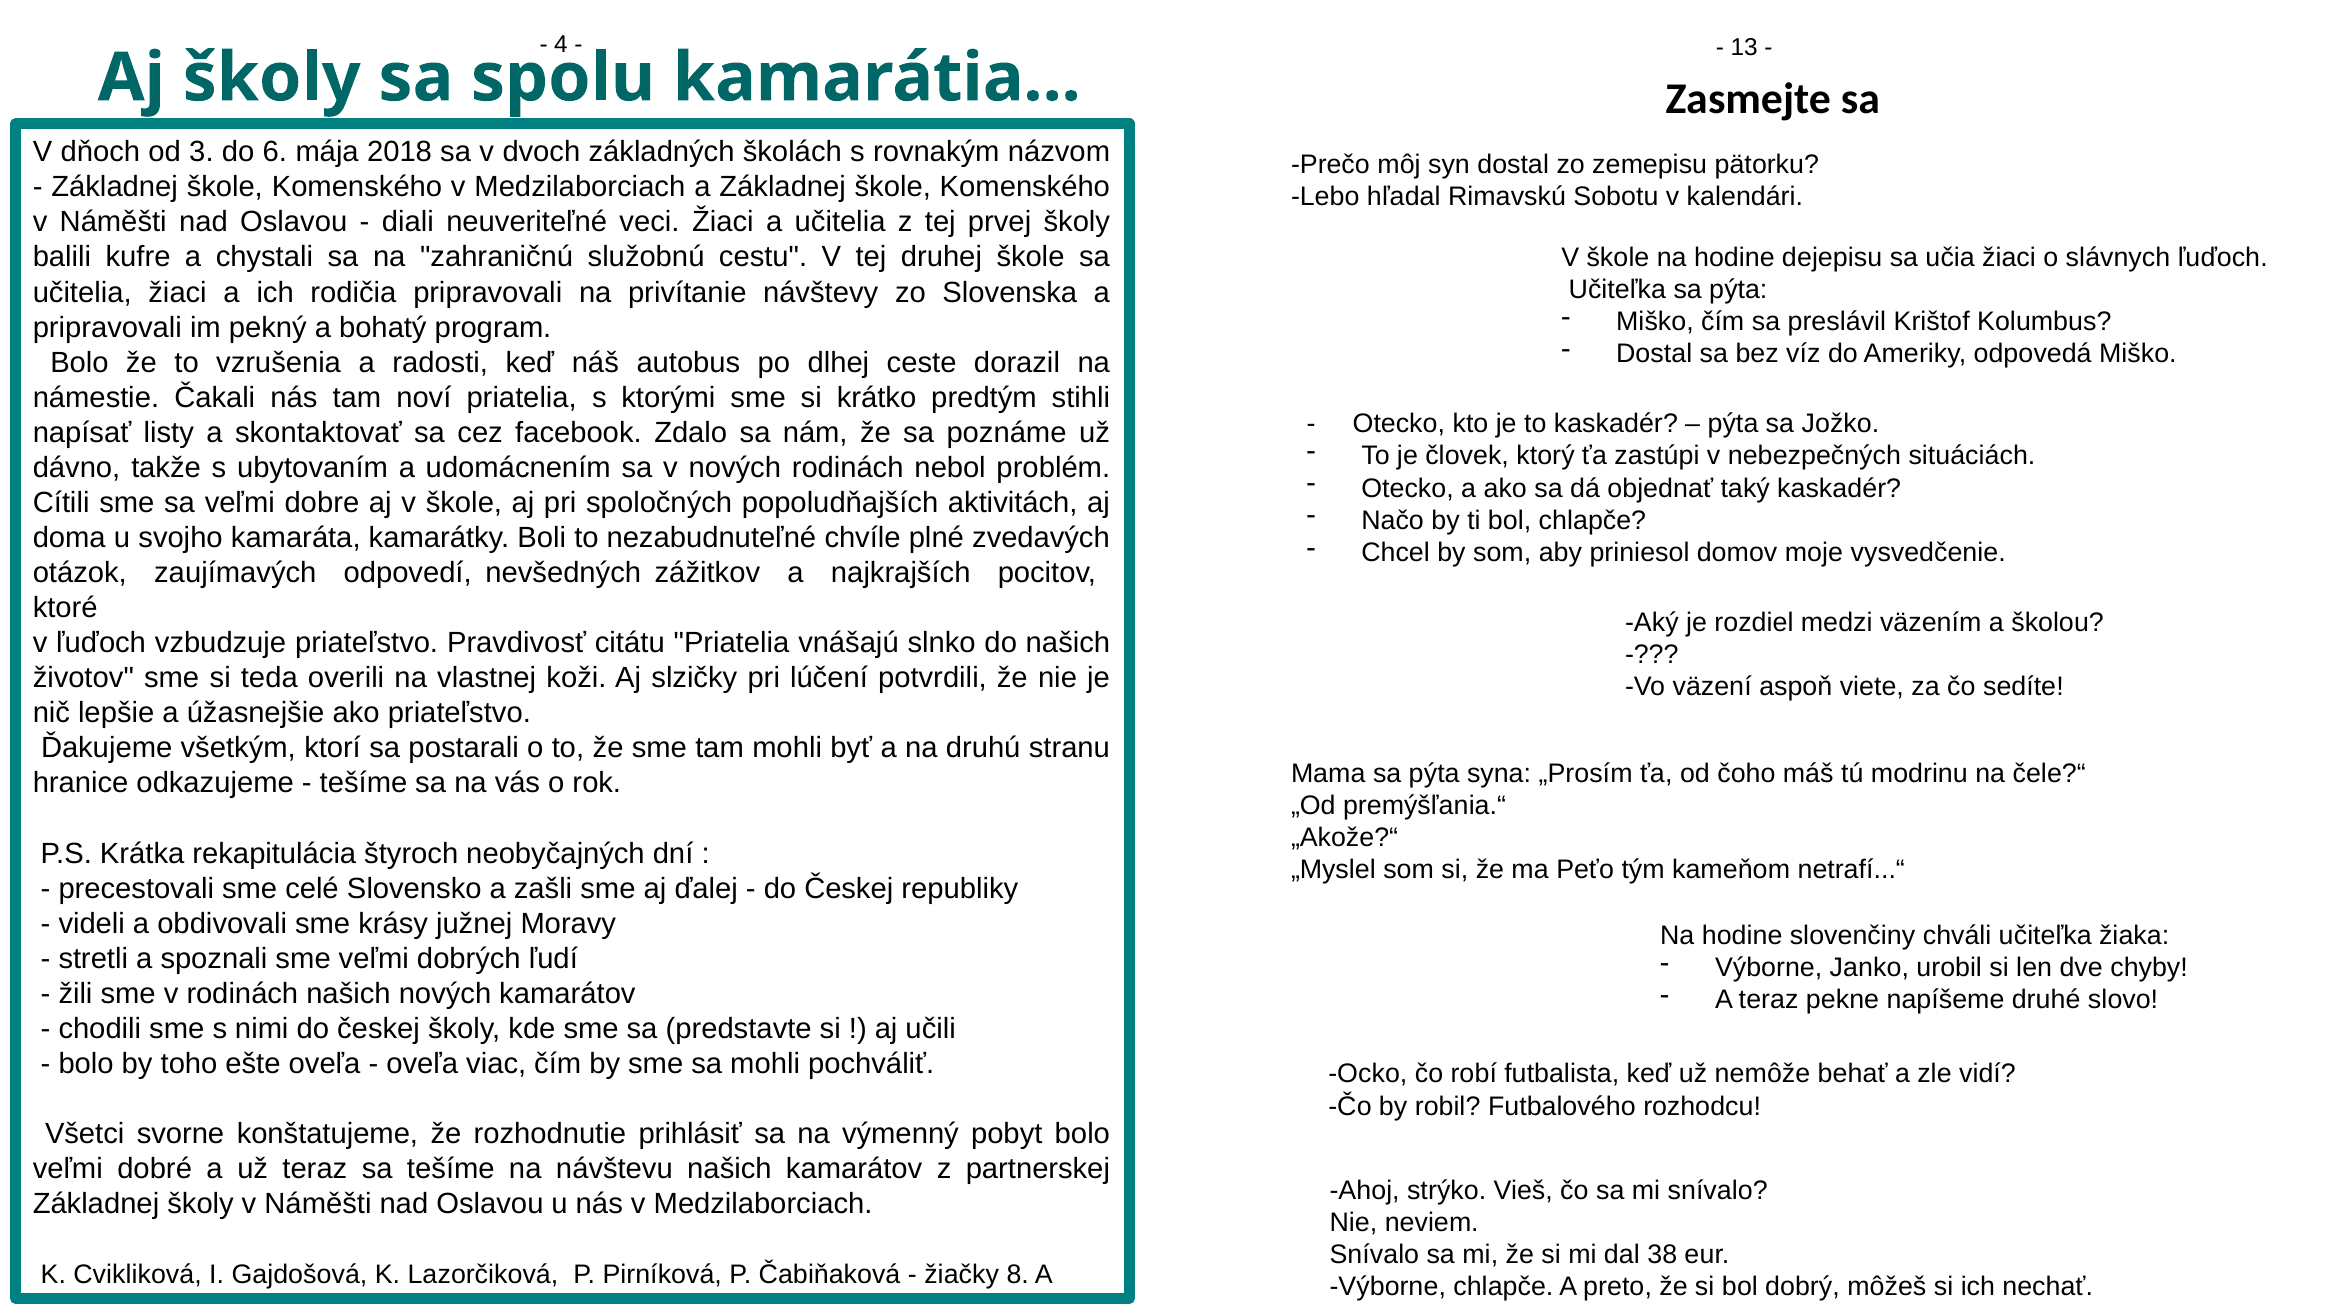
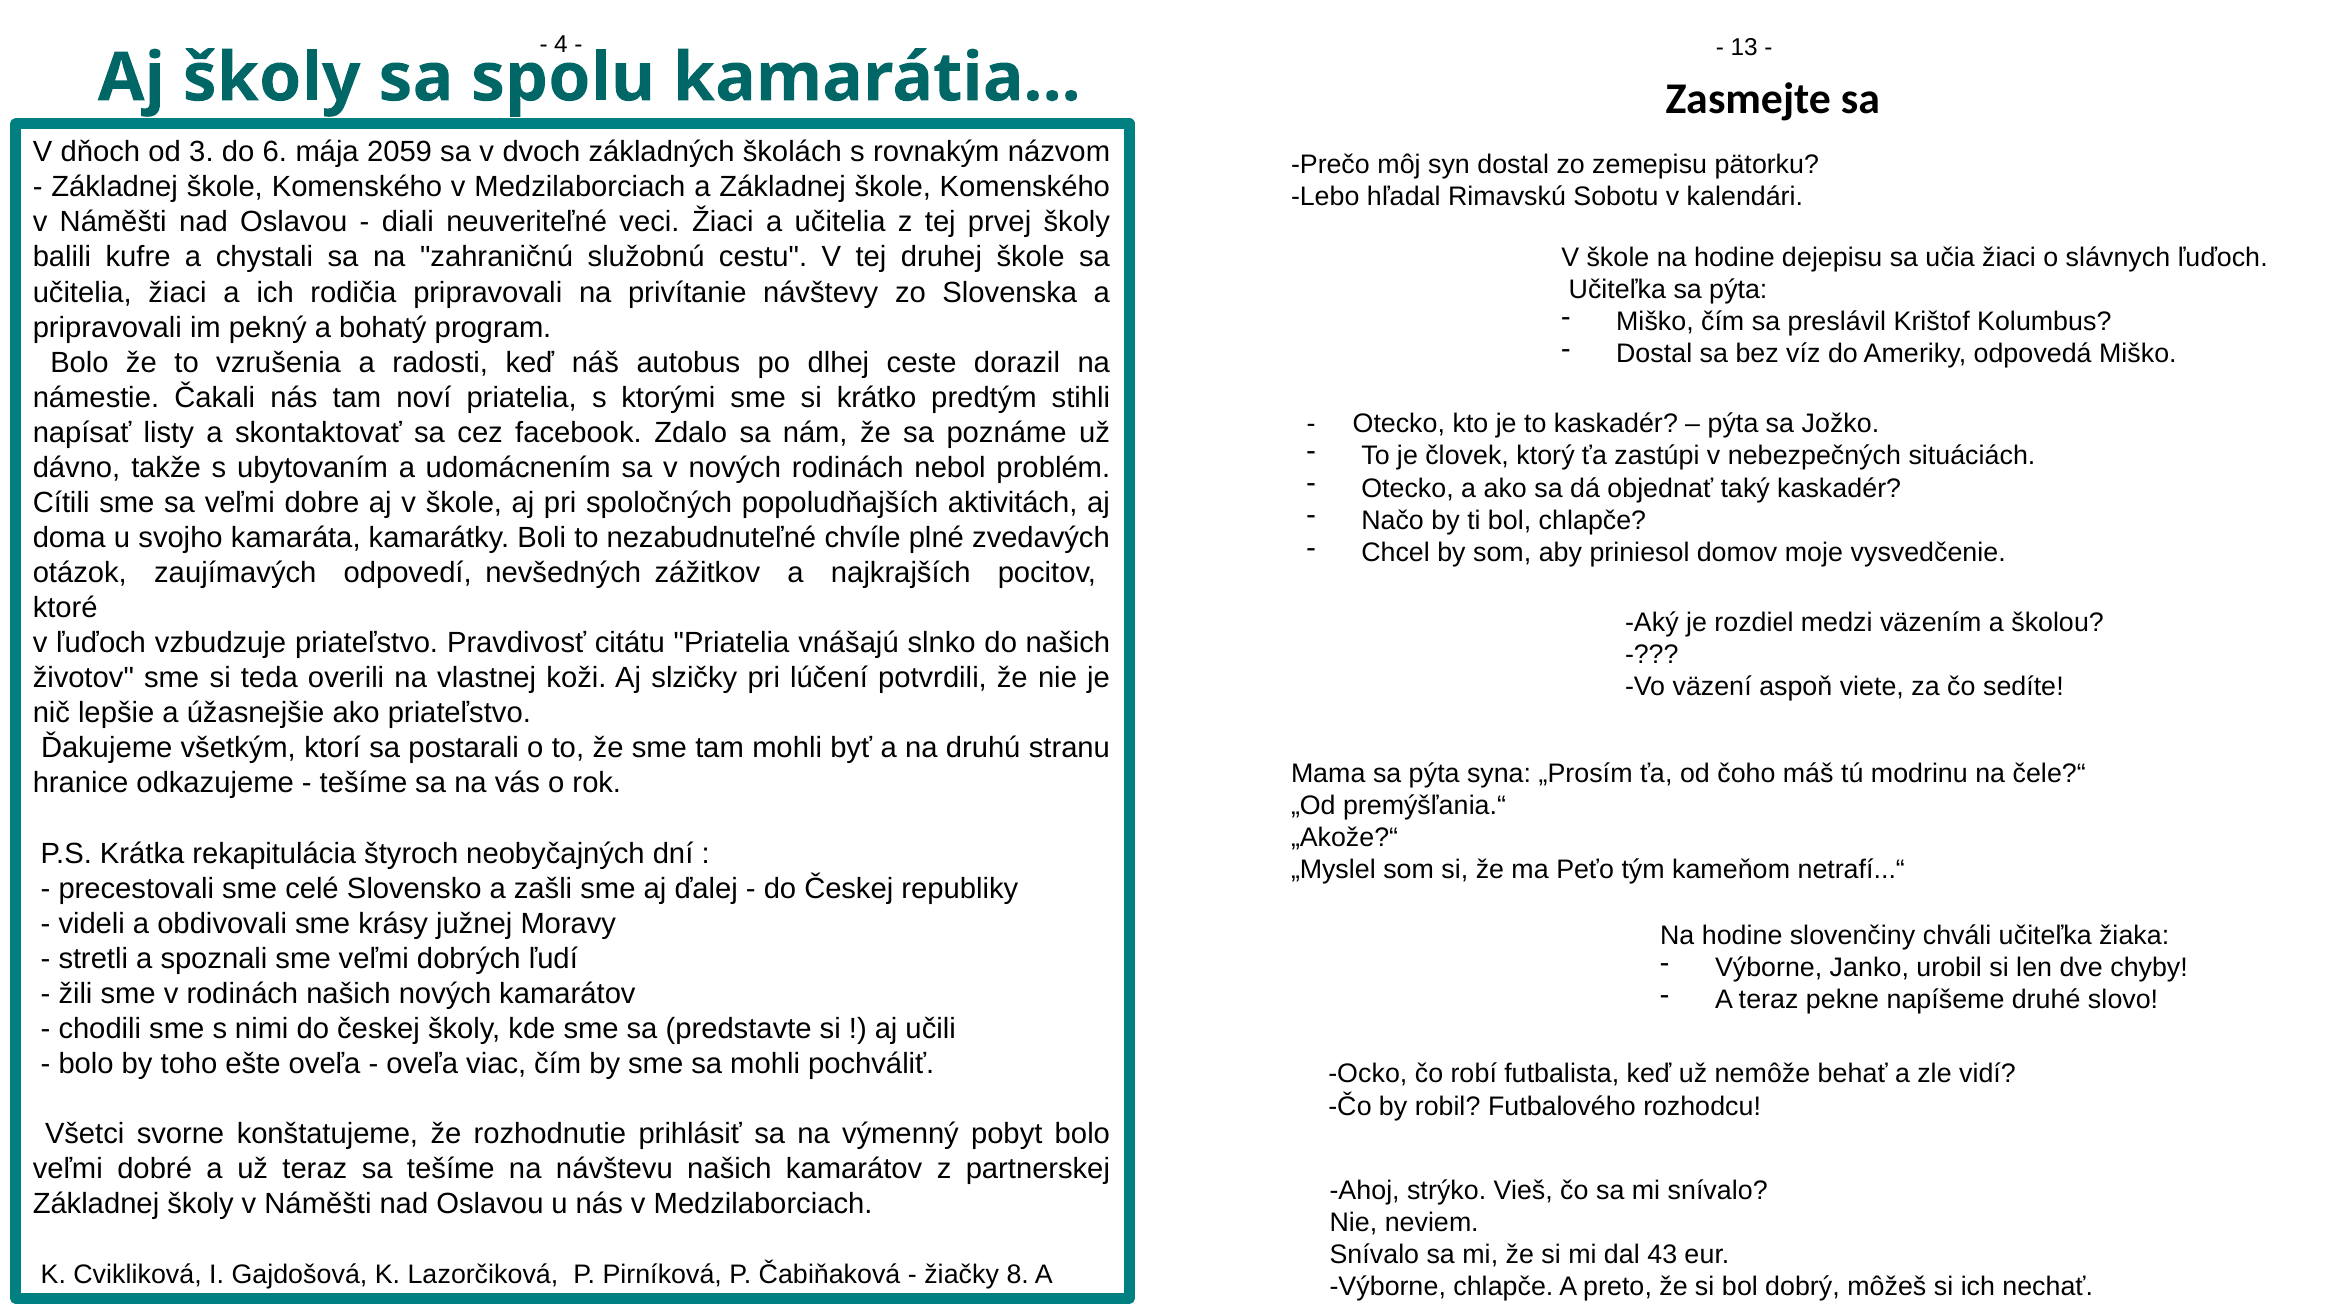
2018: 2018 -> 2059 (400, 152)
38: 38 -> 43 (1662, 1255)
